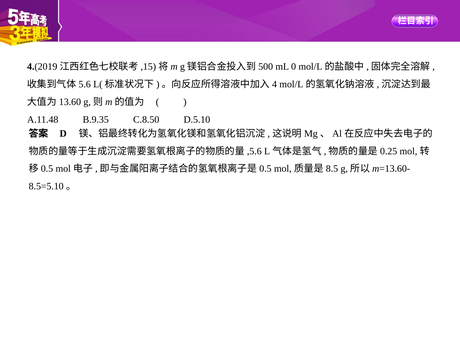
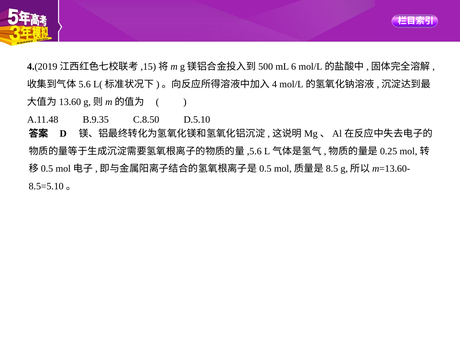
0: 0 -> 6 (294, 67)
